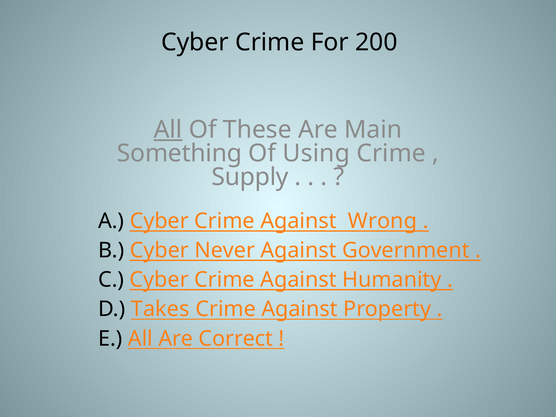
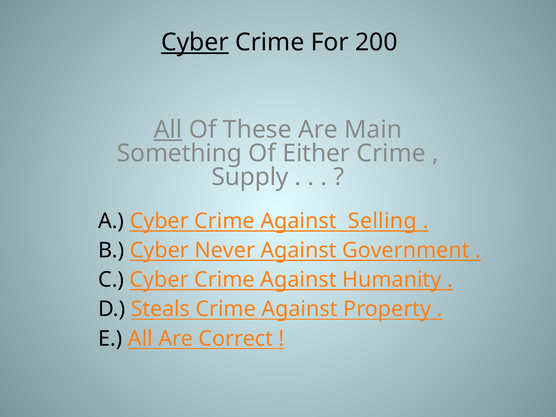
Cyber underline: none -> present (195, 42)
Using: Using -> Either (316, 153)
Wrong: Wrong -> Selling (382, 221)
Takes: Takes -> Steals (160, 309)
